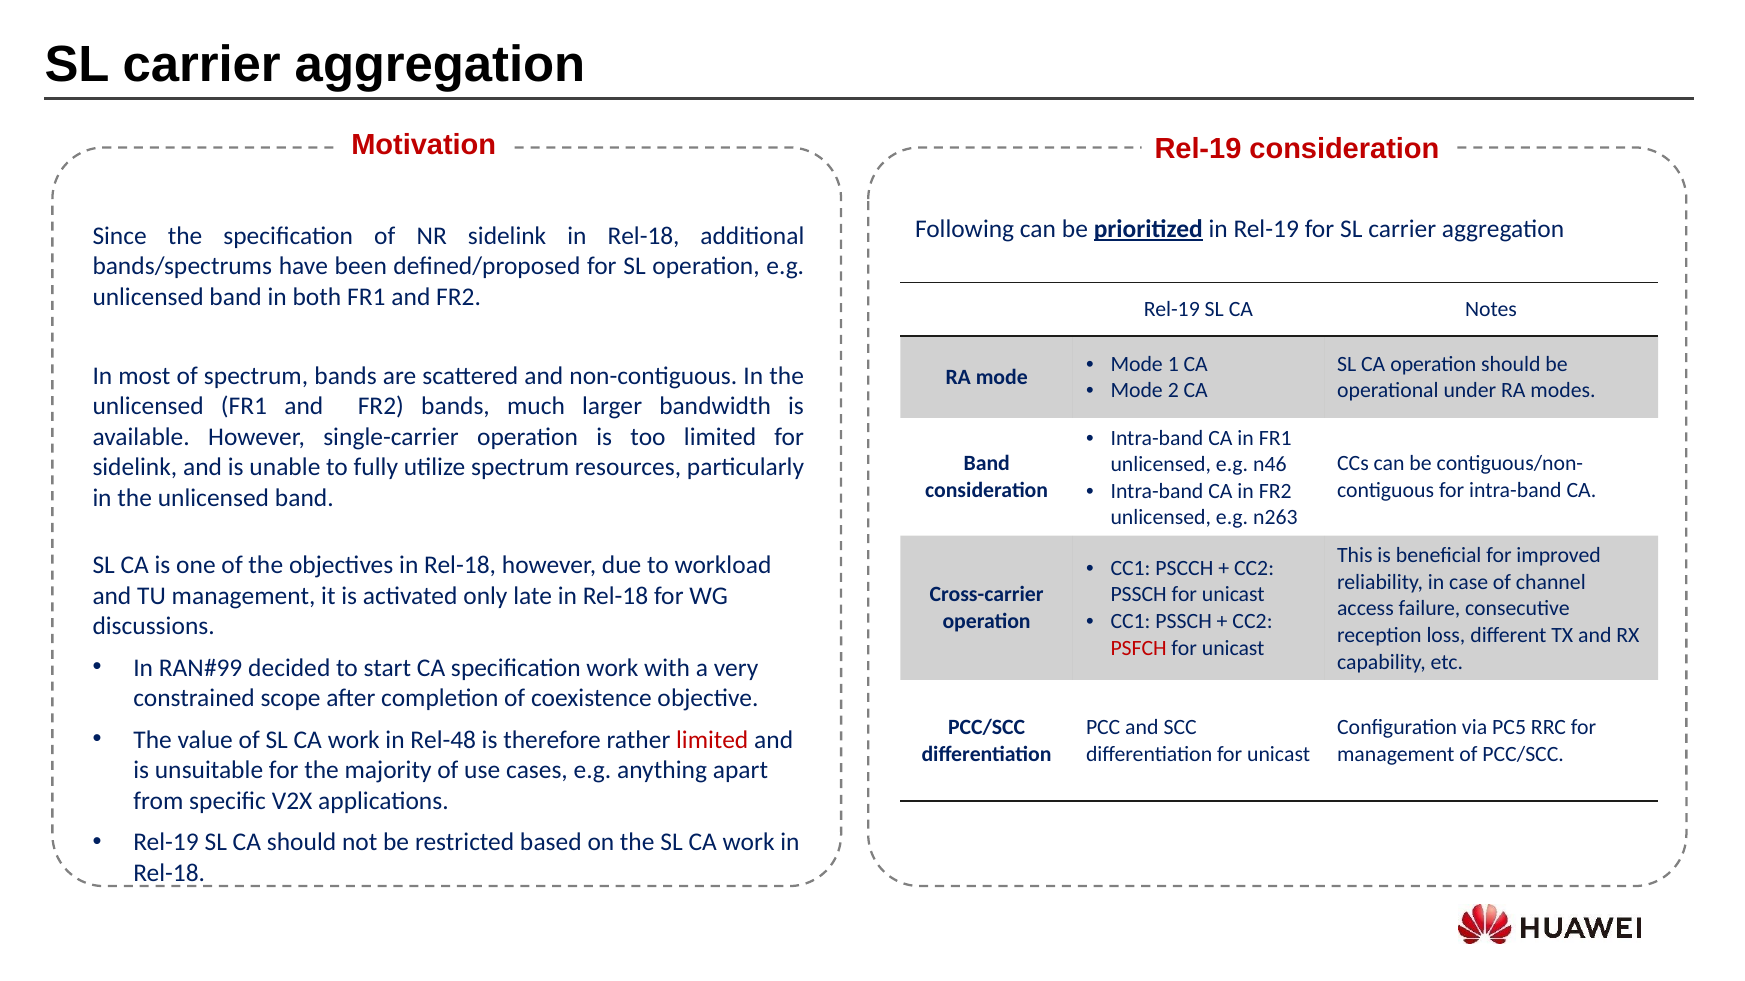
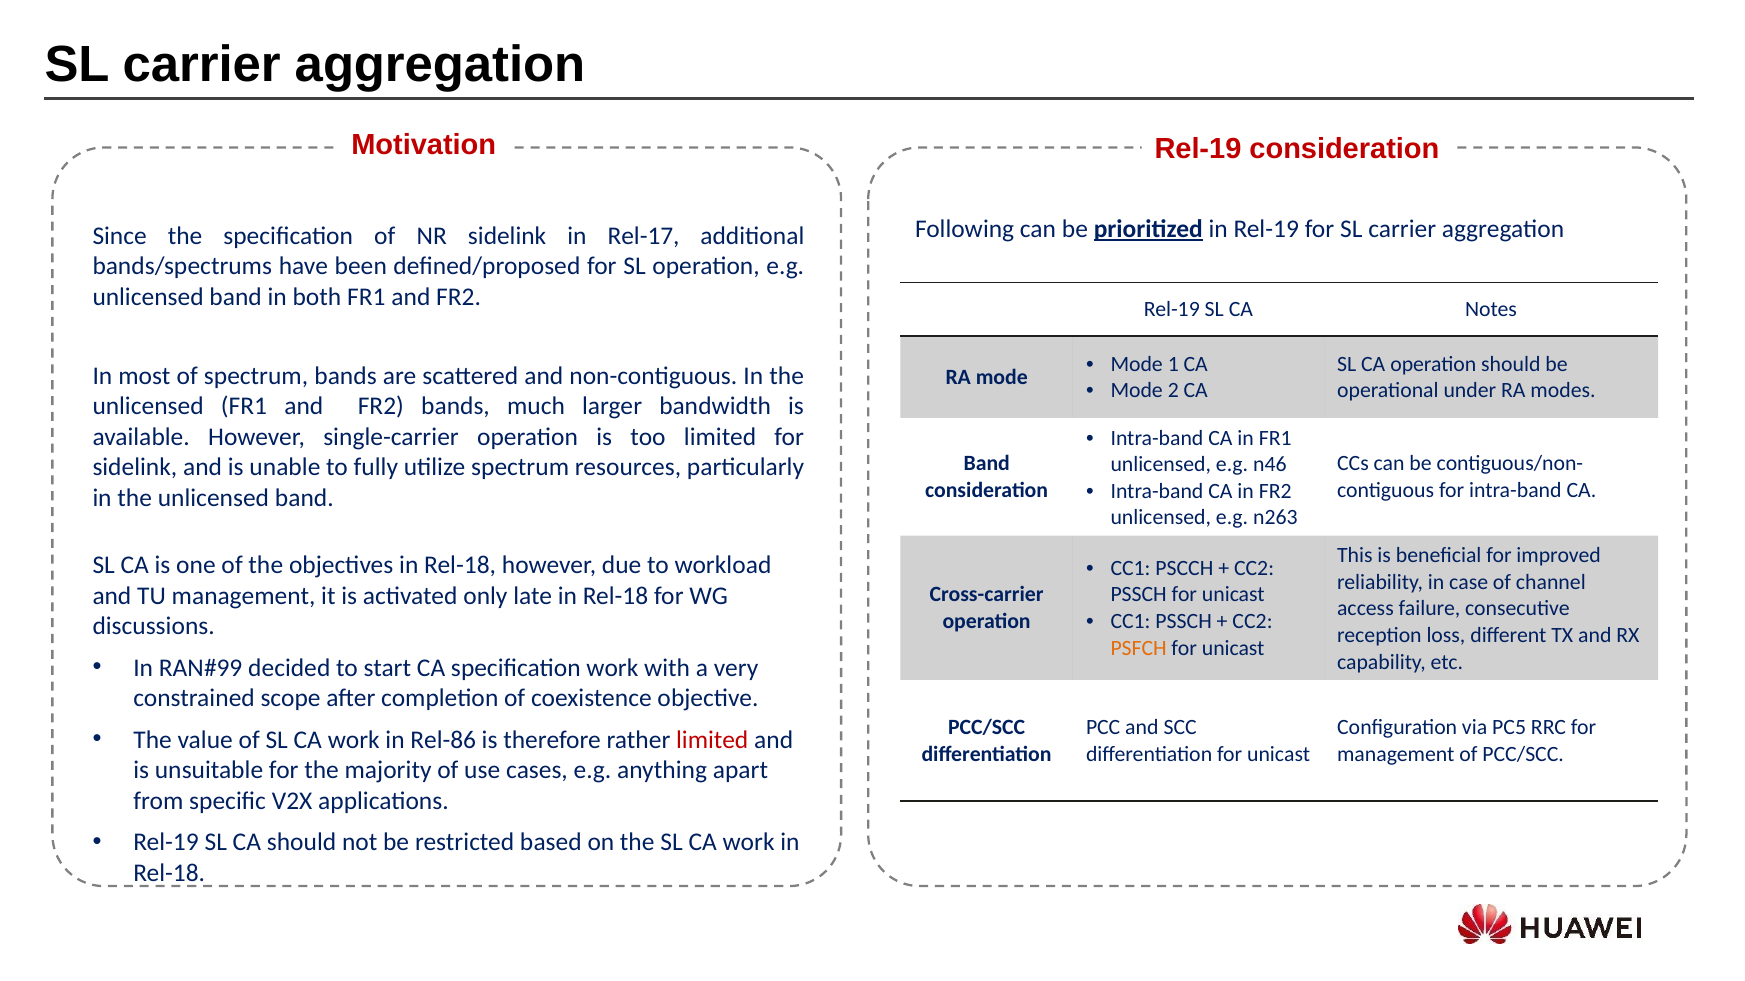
sidelink in Rel-18: Rel-18 -> Rel-17 (644, 236)
PSFCH colour: red -> orange (1139, 648)
Rel-48: Rel-48 -> Rel-86 (443, 740)
